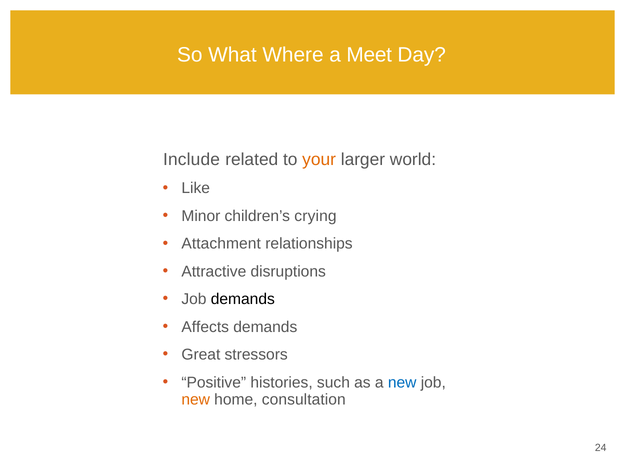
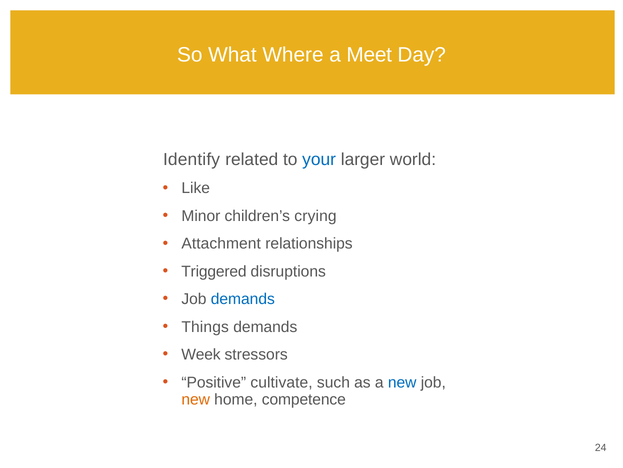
Include: Include -> Identify (192, 159)
your colour: orange -> blue (319, 159)
Attractive: Attractive -> Triggered (214, 271)
demands colour: black -> blue (243, 299)
Affects: Affects -> Things (205, 326)
Great: Great -> Week (201, 354)
histories: histories -> cultivate (282, 382)
consultation: consultation -> competence (304, 399)
